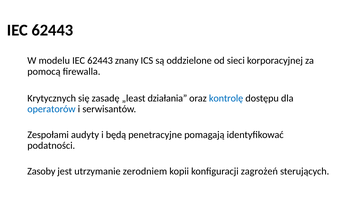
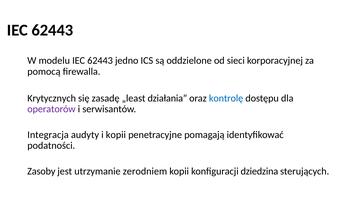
znany: znany -> jedno (127, 61)
operatorów colour: blue -> purple (51, 109)
Zespołami: Zespołami -> Integracja (48, 135)
i będą: będą -> kopii (116, 135)
zagrożeń: zagrożeń -> dziedzina (259, 171)
